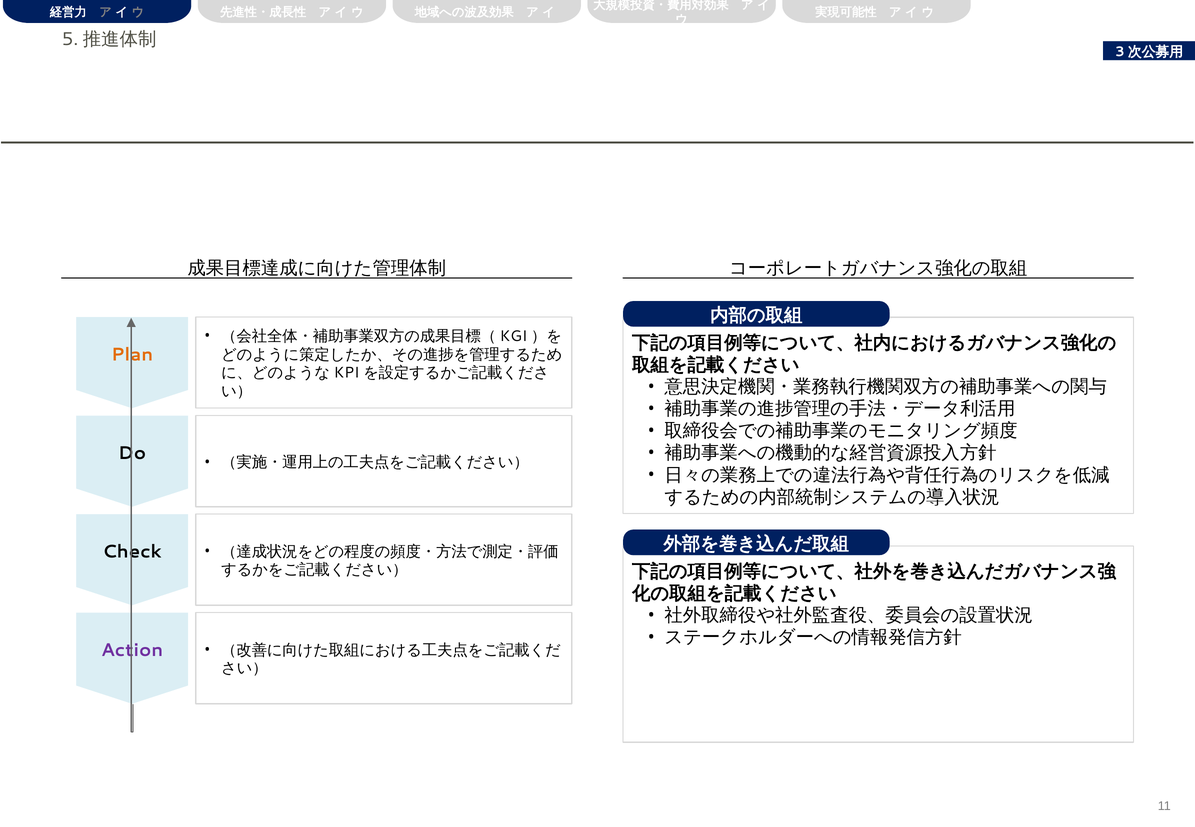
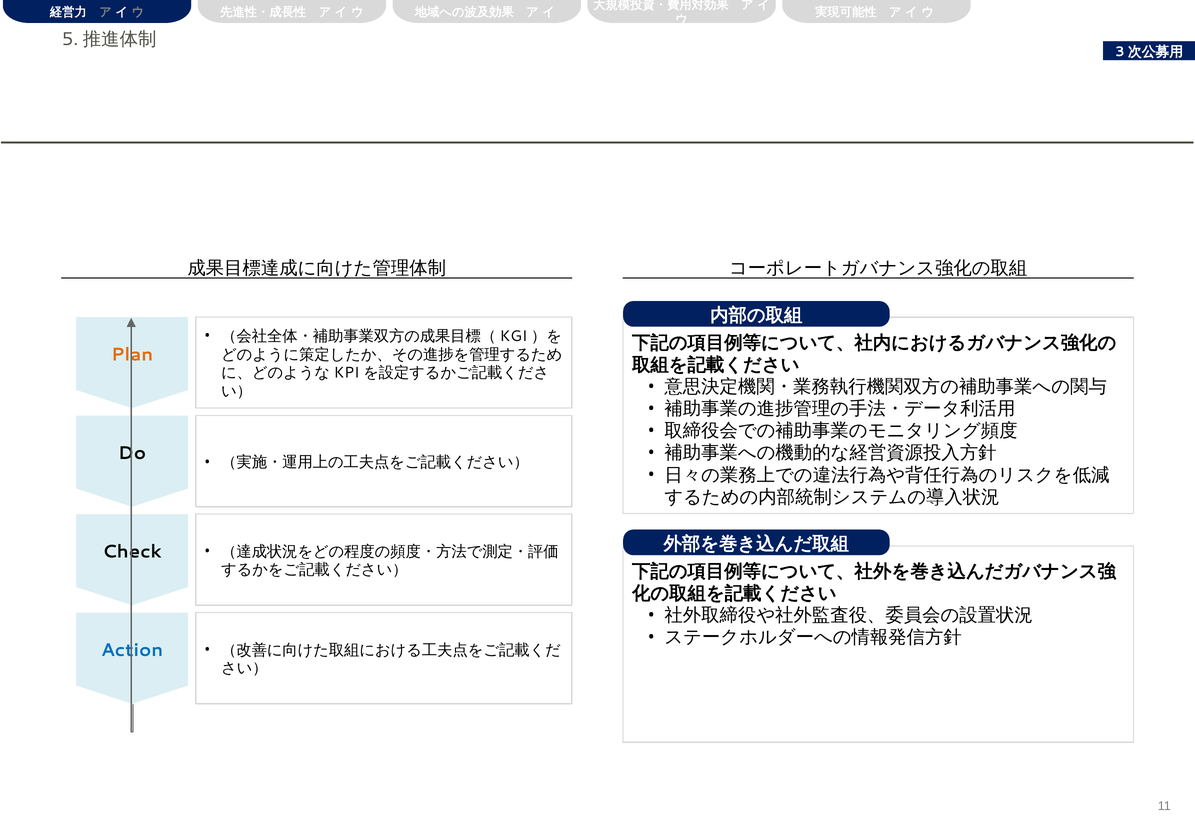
Action colour: purple -> blue (132, 651)
